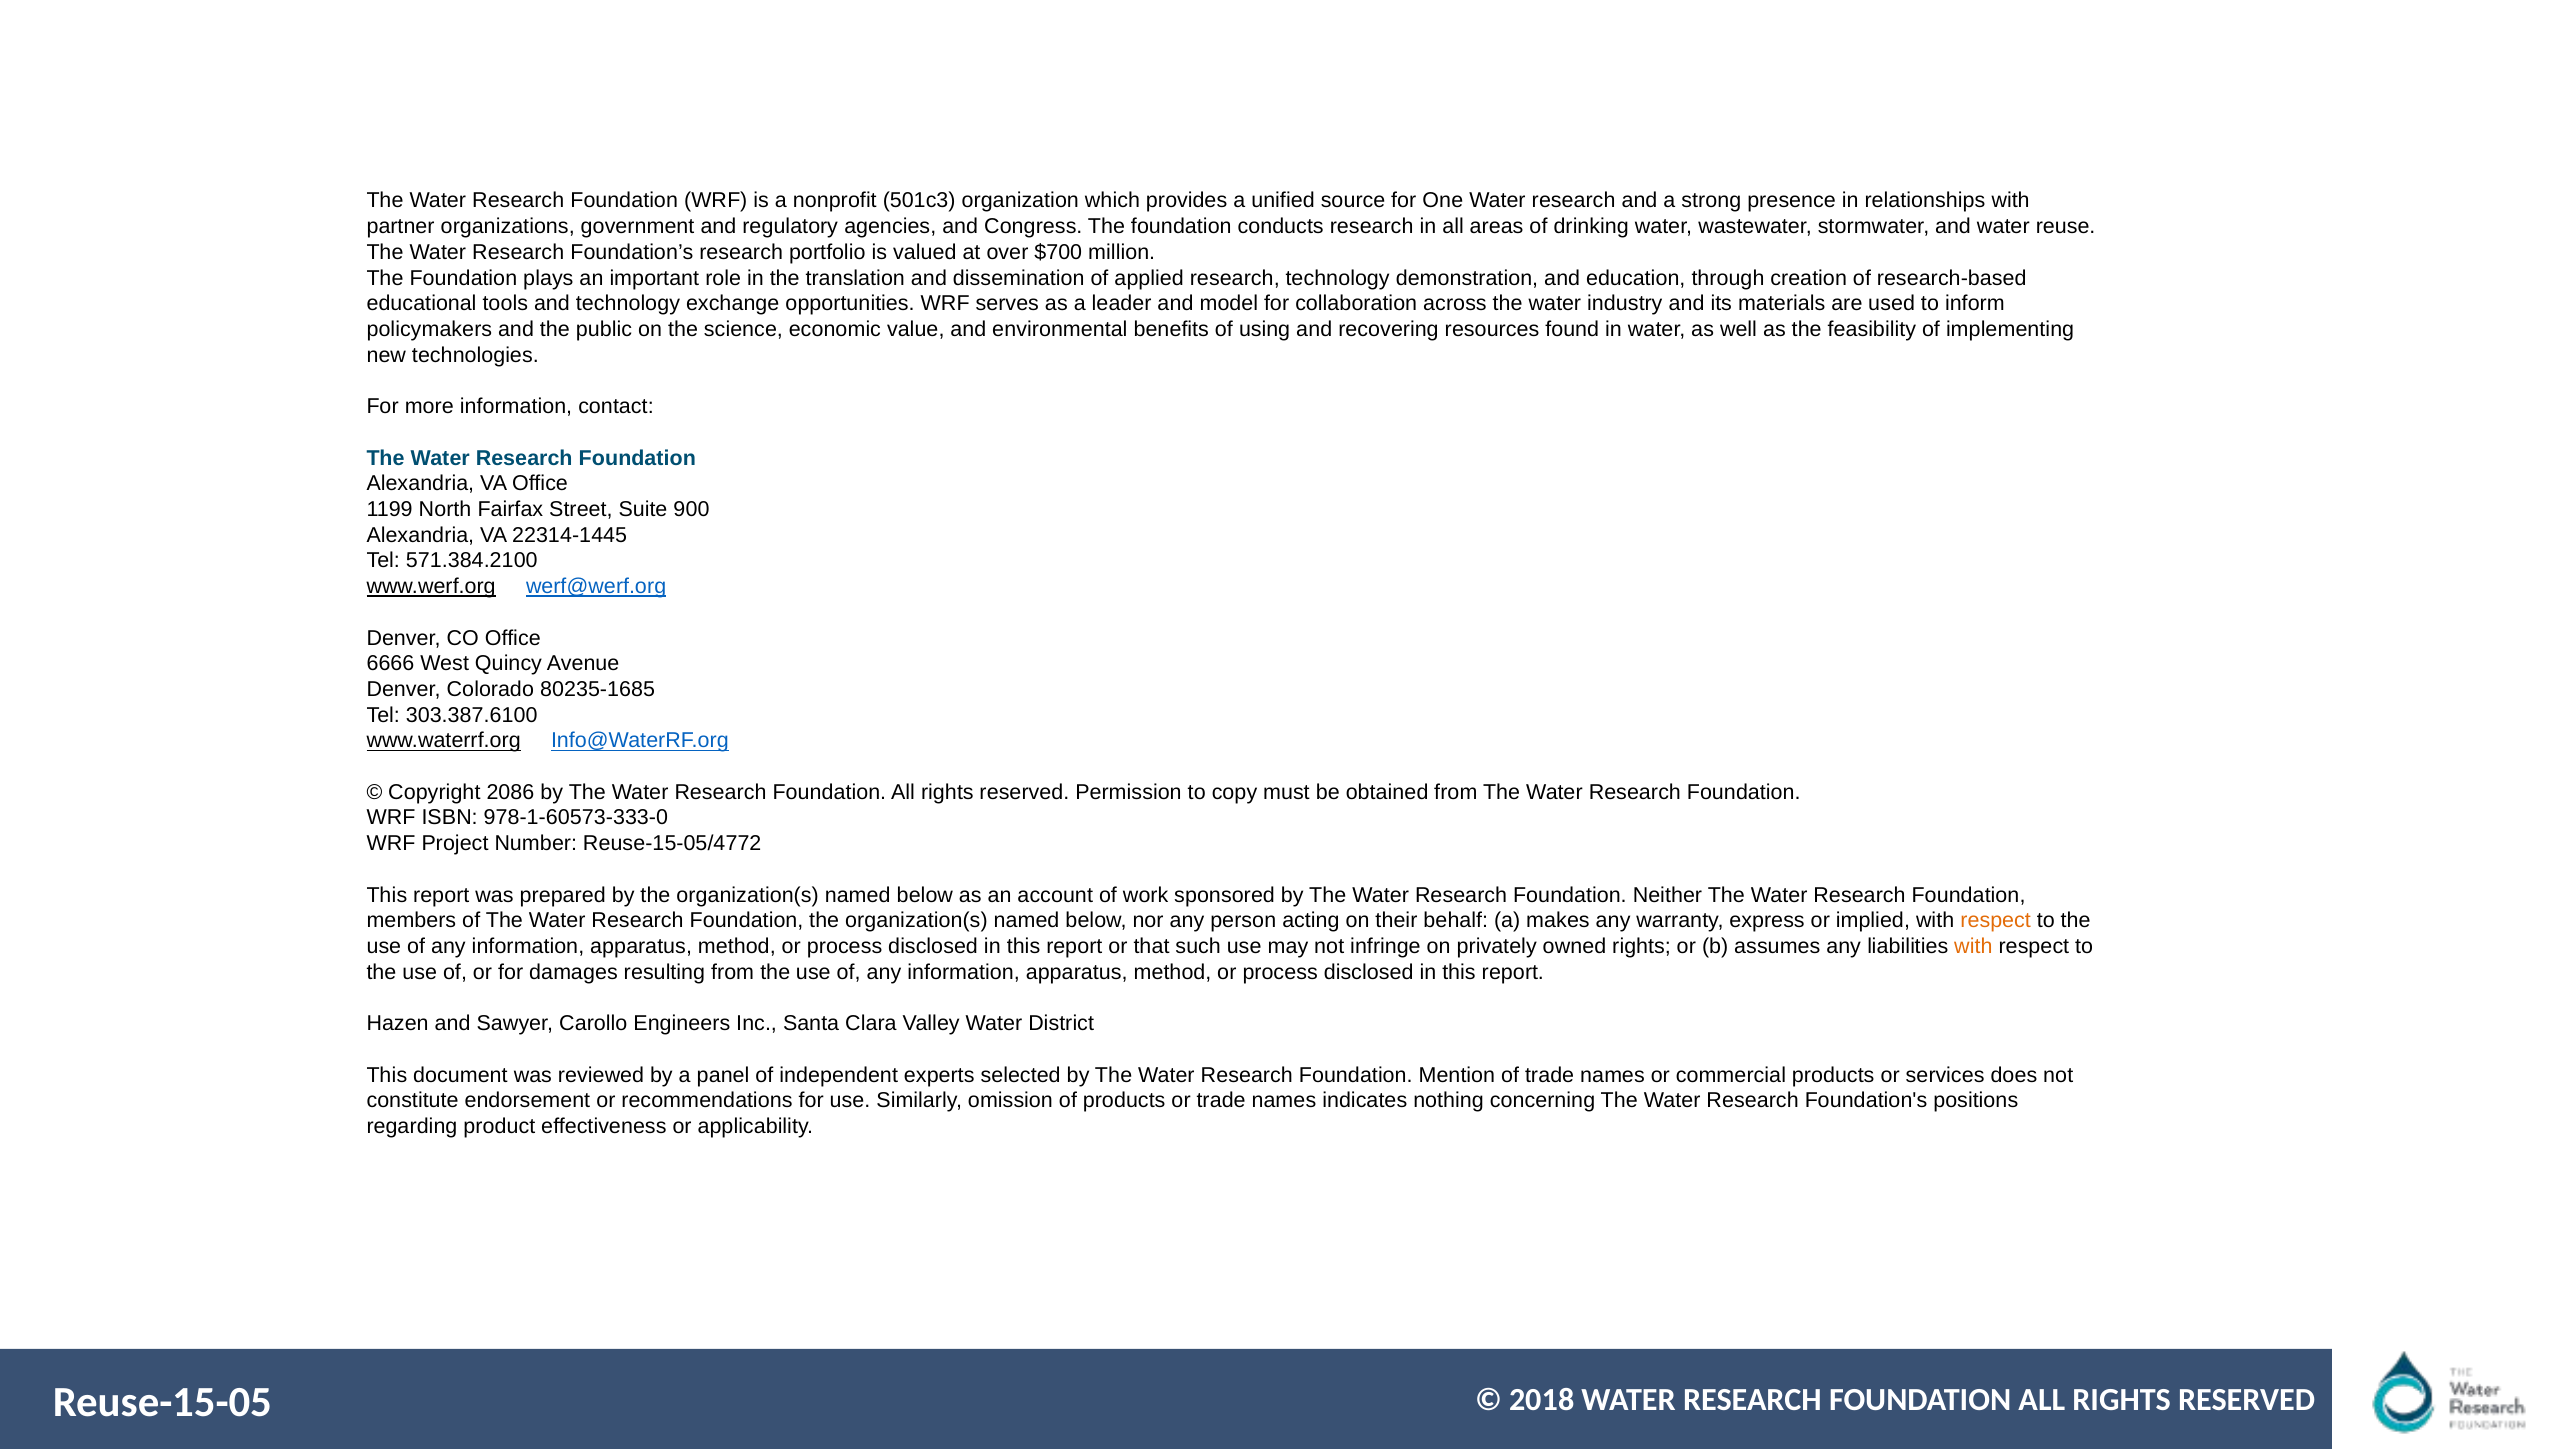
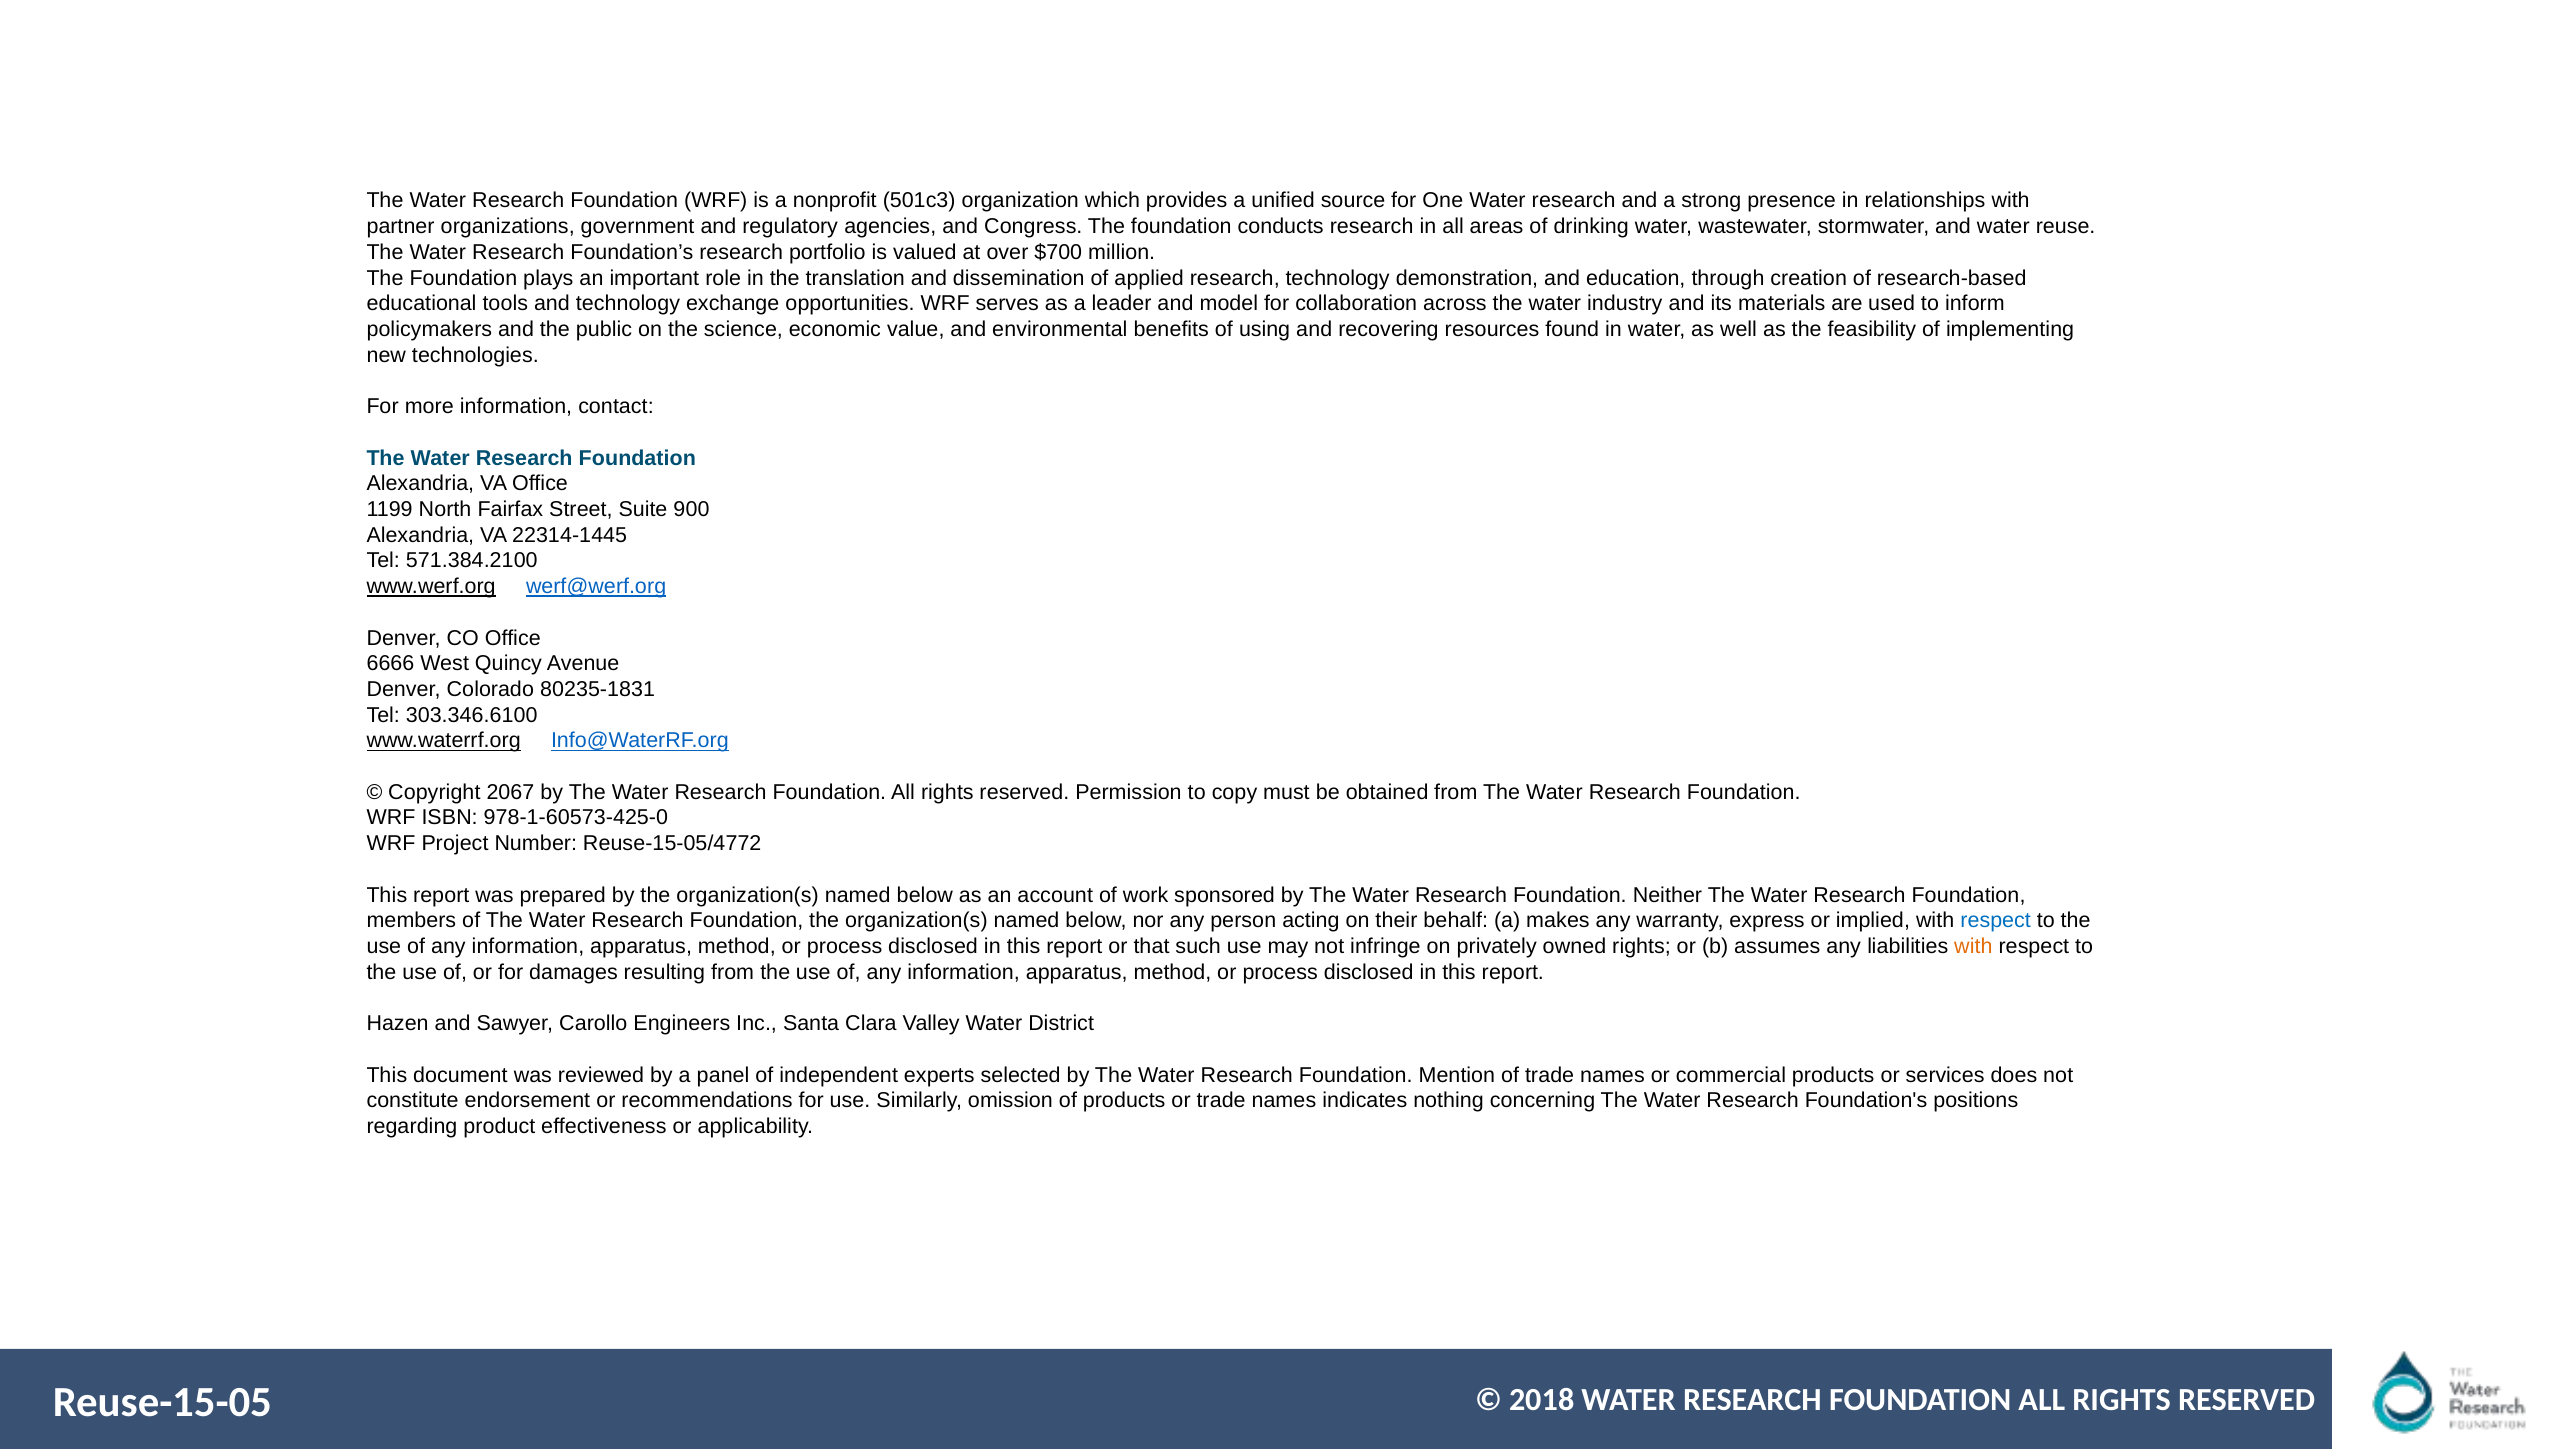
80235-1685: 80235-1685 -> 80235-1831 (598, 689)
303.387.6100: 303.387.6100 -> 303.346.6100 (472, 715)
2086: 2086 -> 2067 (510, 792)
978-1-60573-333-0: 978-1-60573-333-0 -> 978-1-60573-425-0 (576, 818)
respect colour: orange -> blue (1996, 921)
